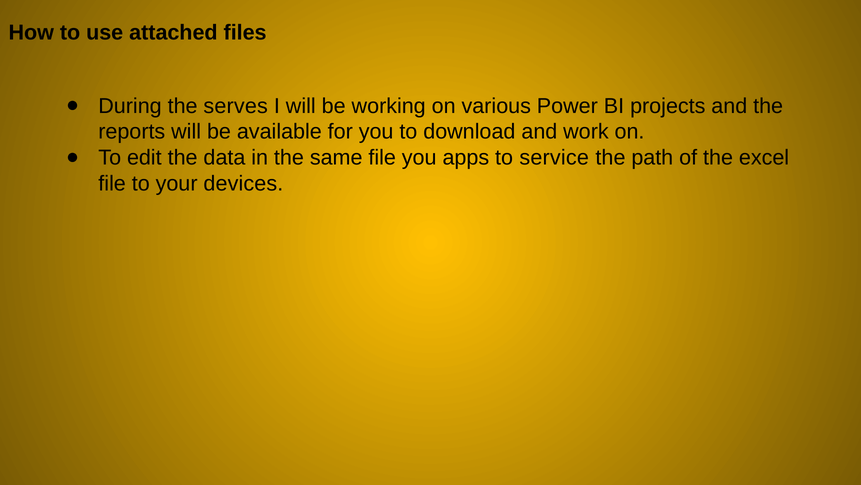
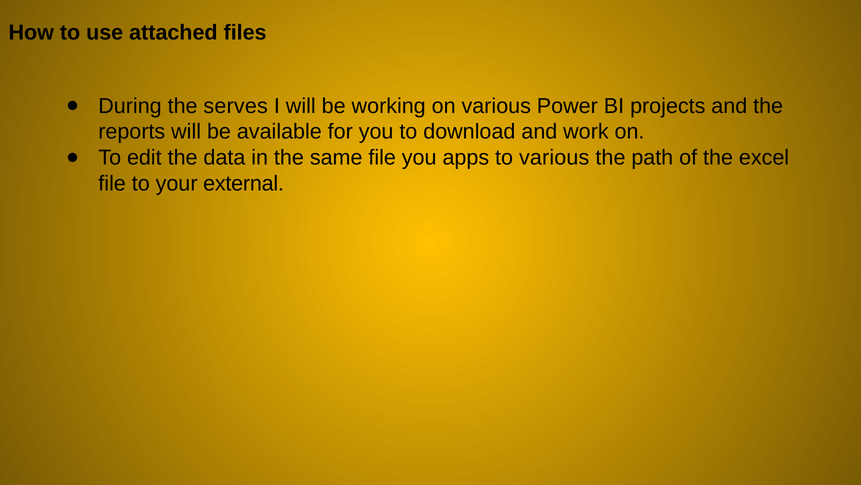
to service: service -> various (554, 158)
devices: devices -> external (244, 183)
